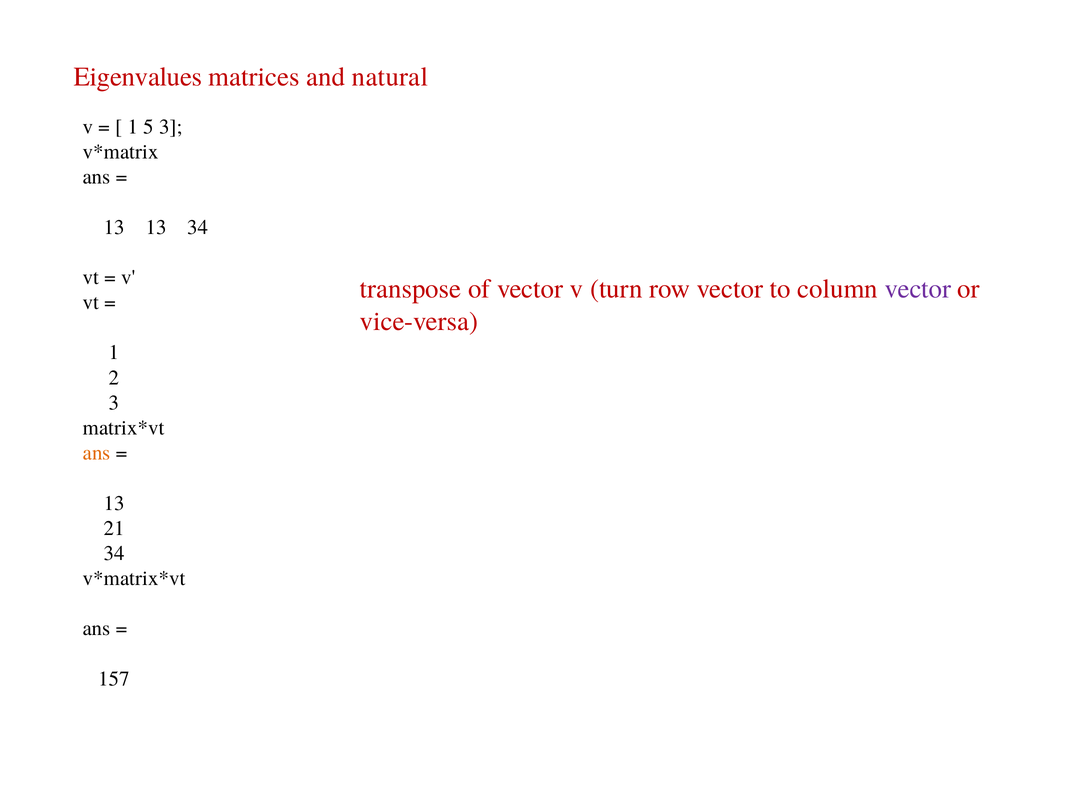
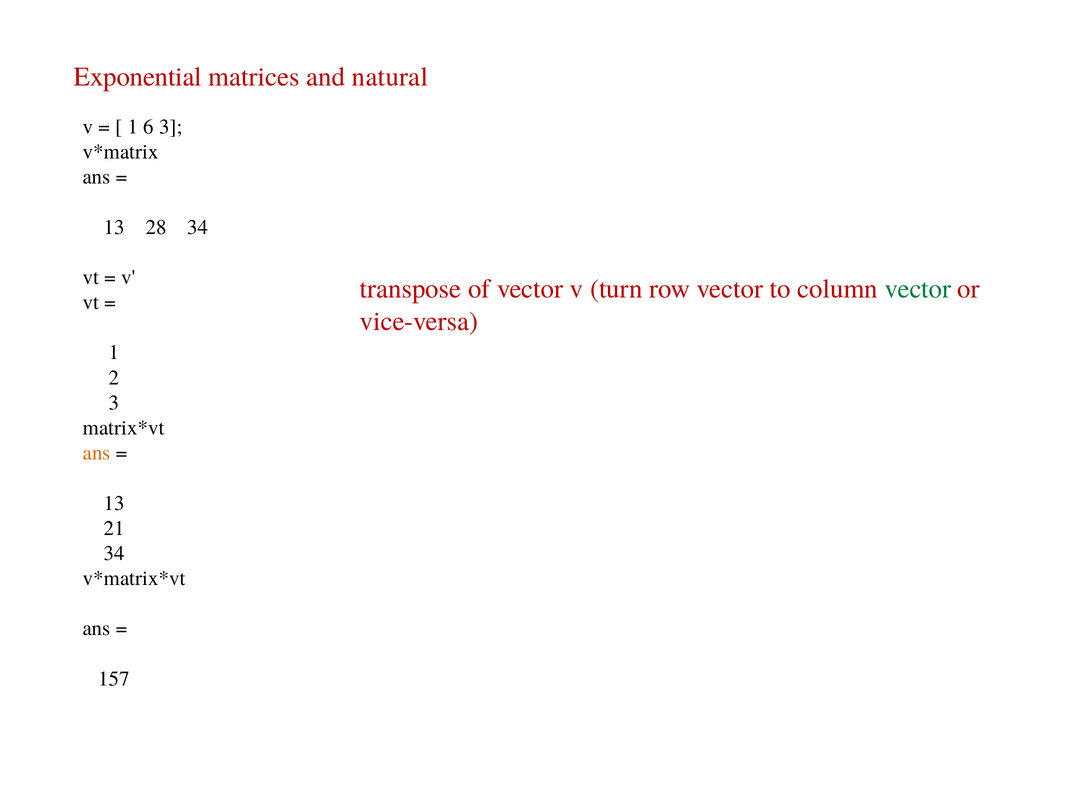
Eigenvalues: Eigenvalues -> Exponential (138, 77)
5: 5 -> 6 (149, 127)
13 13: 13 -> 28 (156, 227)
vector colour: purple -> green (918, 289)
